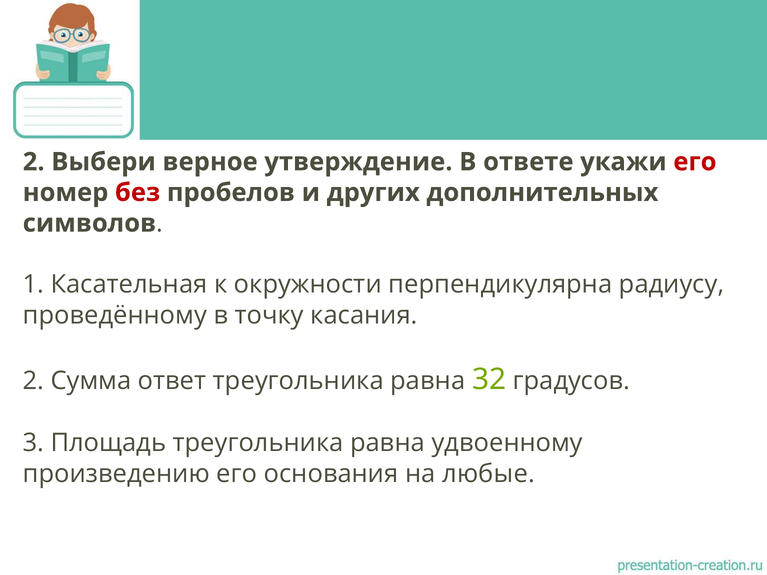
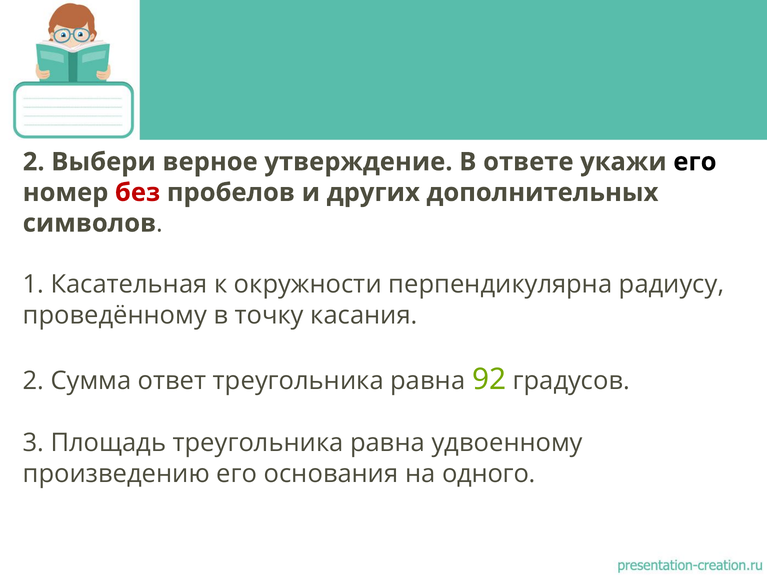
его colour: red -> black (695, 162)
32: 32 -> 92 (489, 380)
любые: любые -> одного (489, 474)
